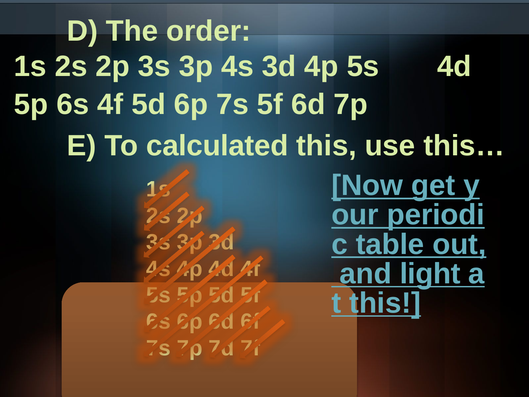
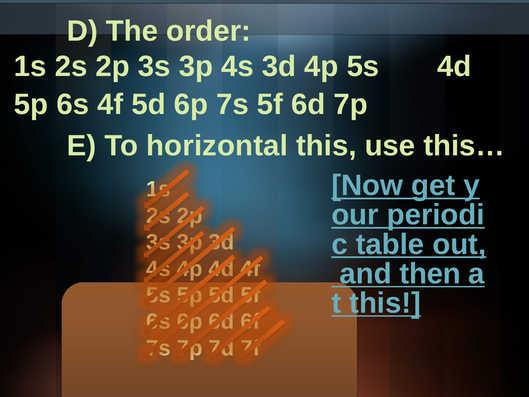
calculated: calculated -> horizontal (217, 146)
light: light -> then (430, 274)
